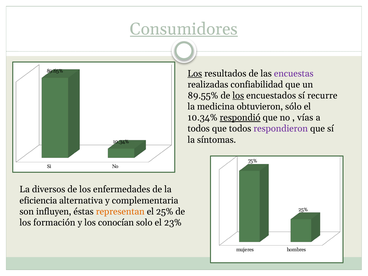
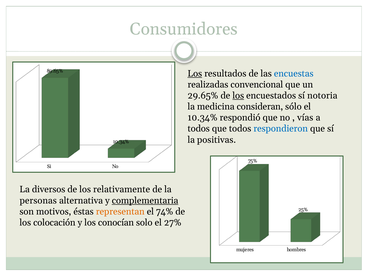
Consumidores underline: present -> none (184, 29)
encuestas colour: purple -> blue (294, 74)
confiabilidad: confiabilidad -> convencional (257, 85)
89.55%: 89.55% -> 29.65% (203, 96)
recurre: recurre -> notoria (322, 96)
obtuvieron: obtuvieron -> consideran (260, 107)
respondió underline: present -> none (240, 118)
respondieron colour: purple -> blue (281, 129)
síntomas: síntomas -> positivas (216, 140)
enfermedades: enfermedades -> relativamente (122, 189)
eficiencia: eficiencia -> personas (38, 200)
complementaria underline: none -> present (145, 200)
influyen: influyen -> motivos (54, 212)
el 25%: 25% -> 74% (165, 212)
formación: formación -> colocación (54, 223)
23%: 23% -> 27% (173, 223)
